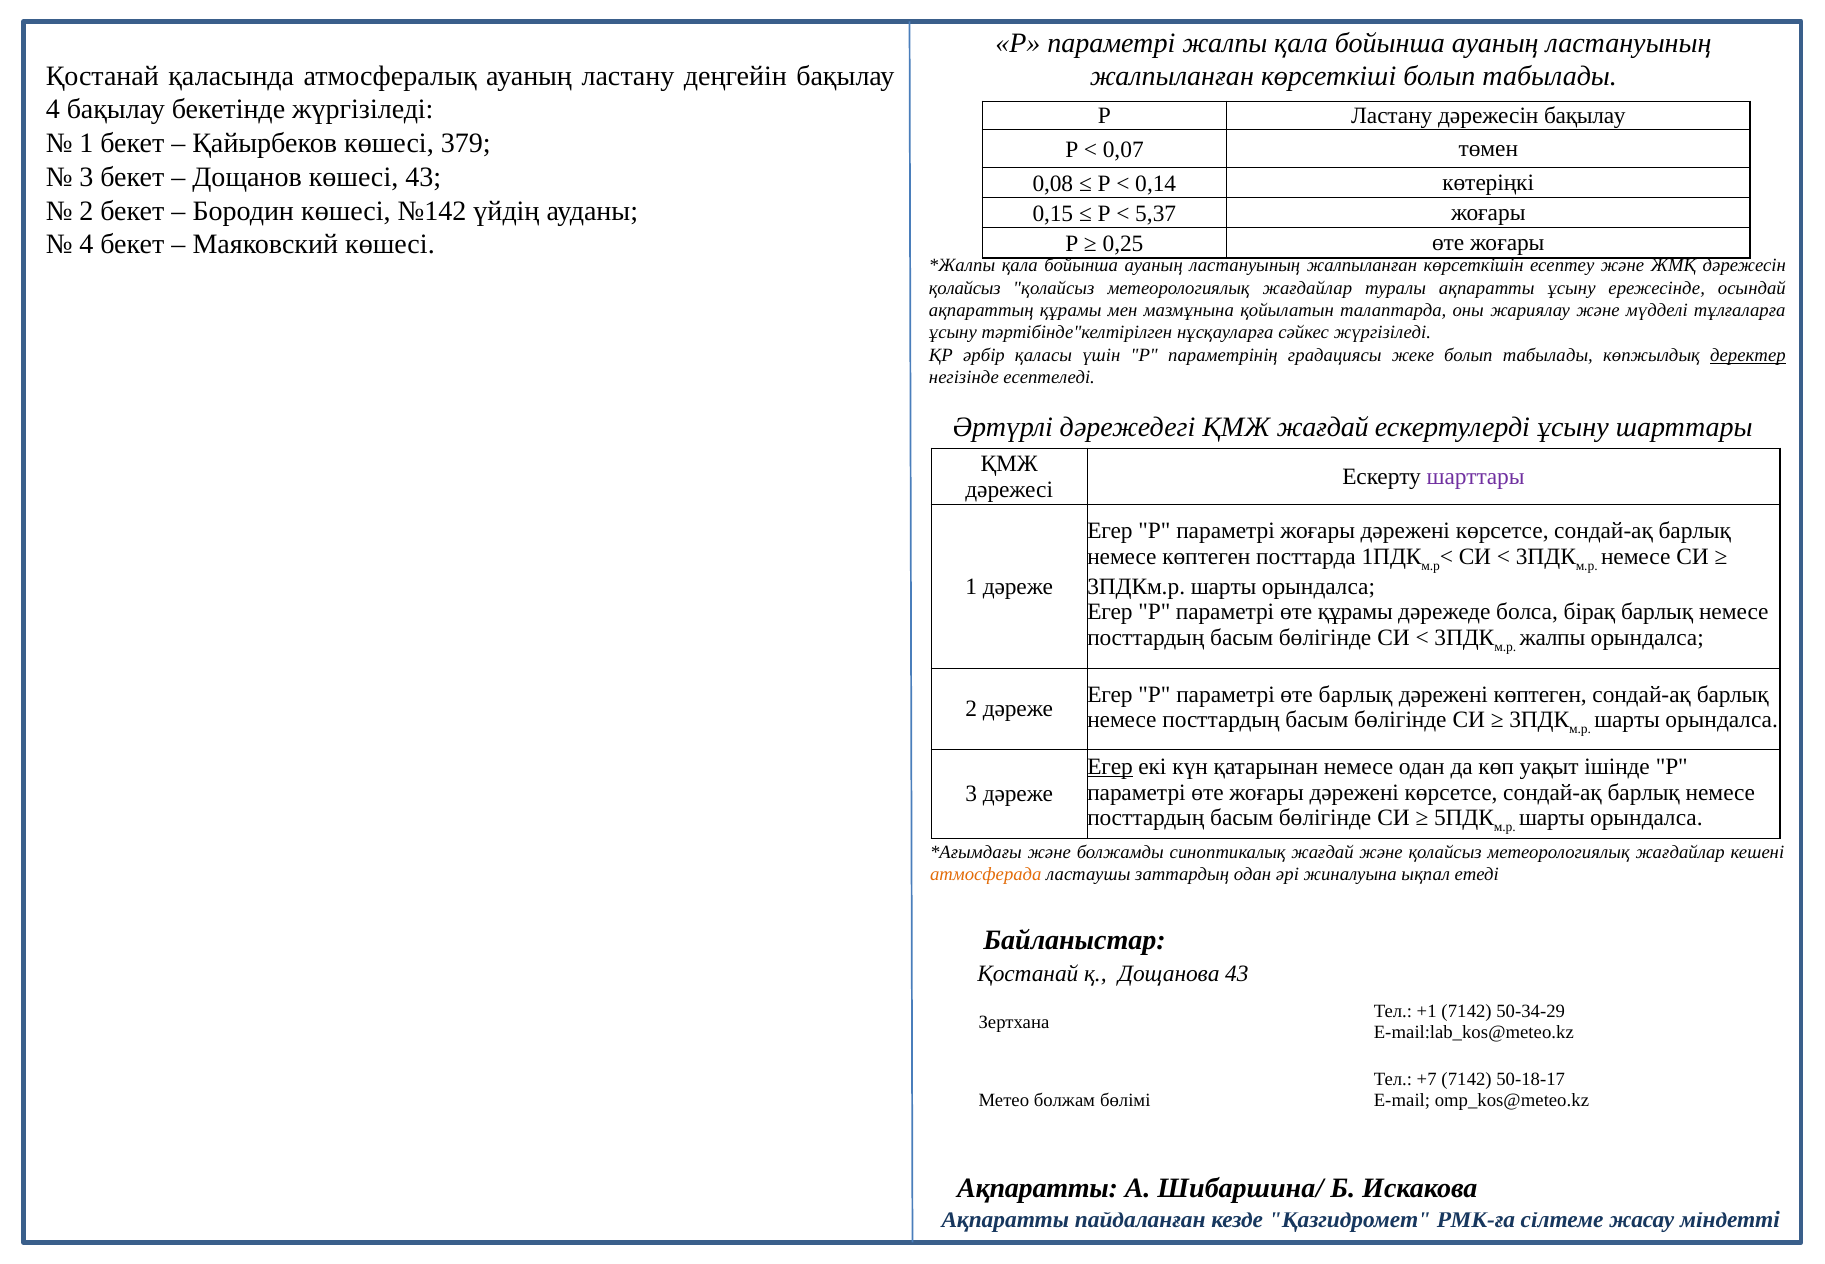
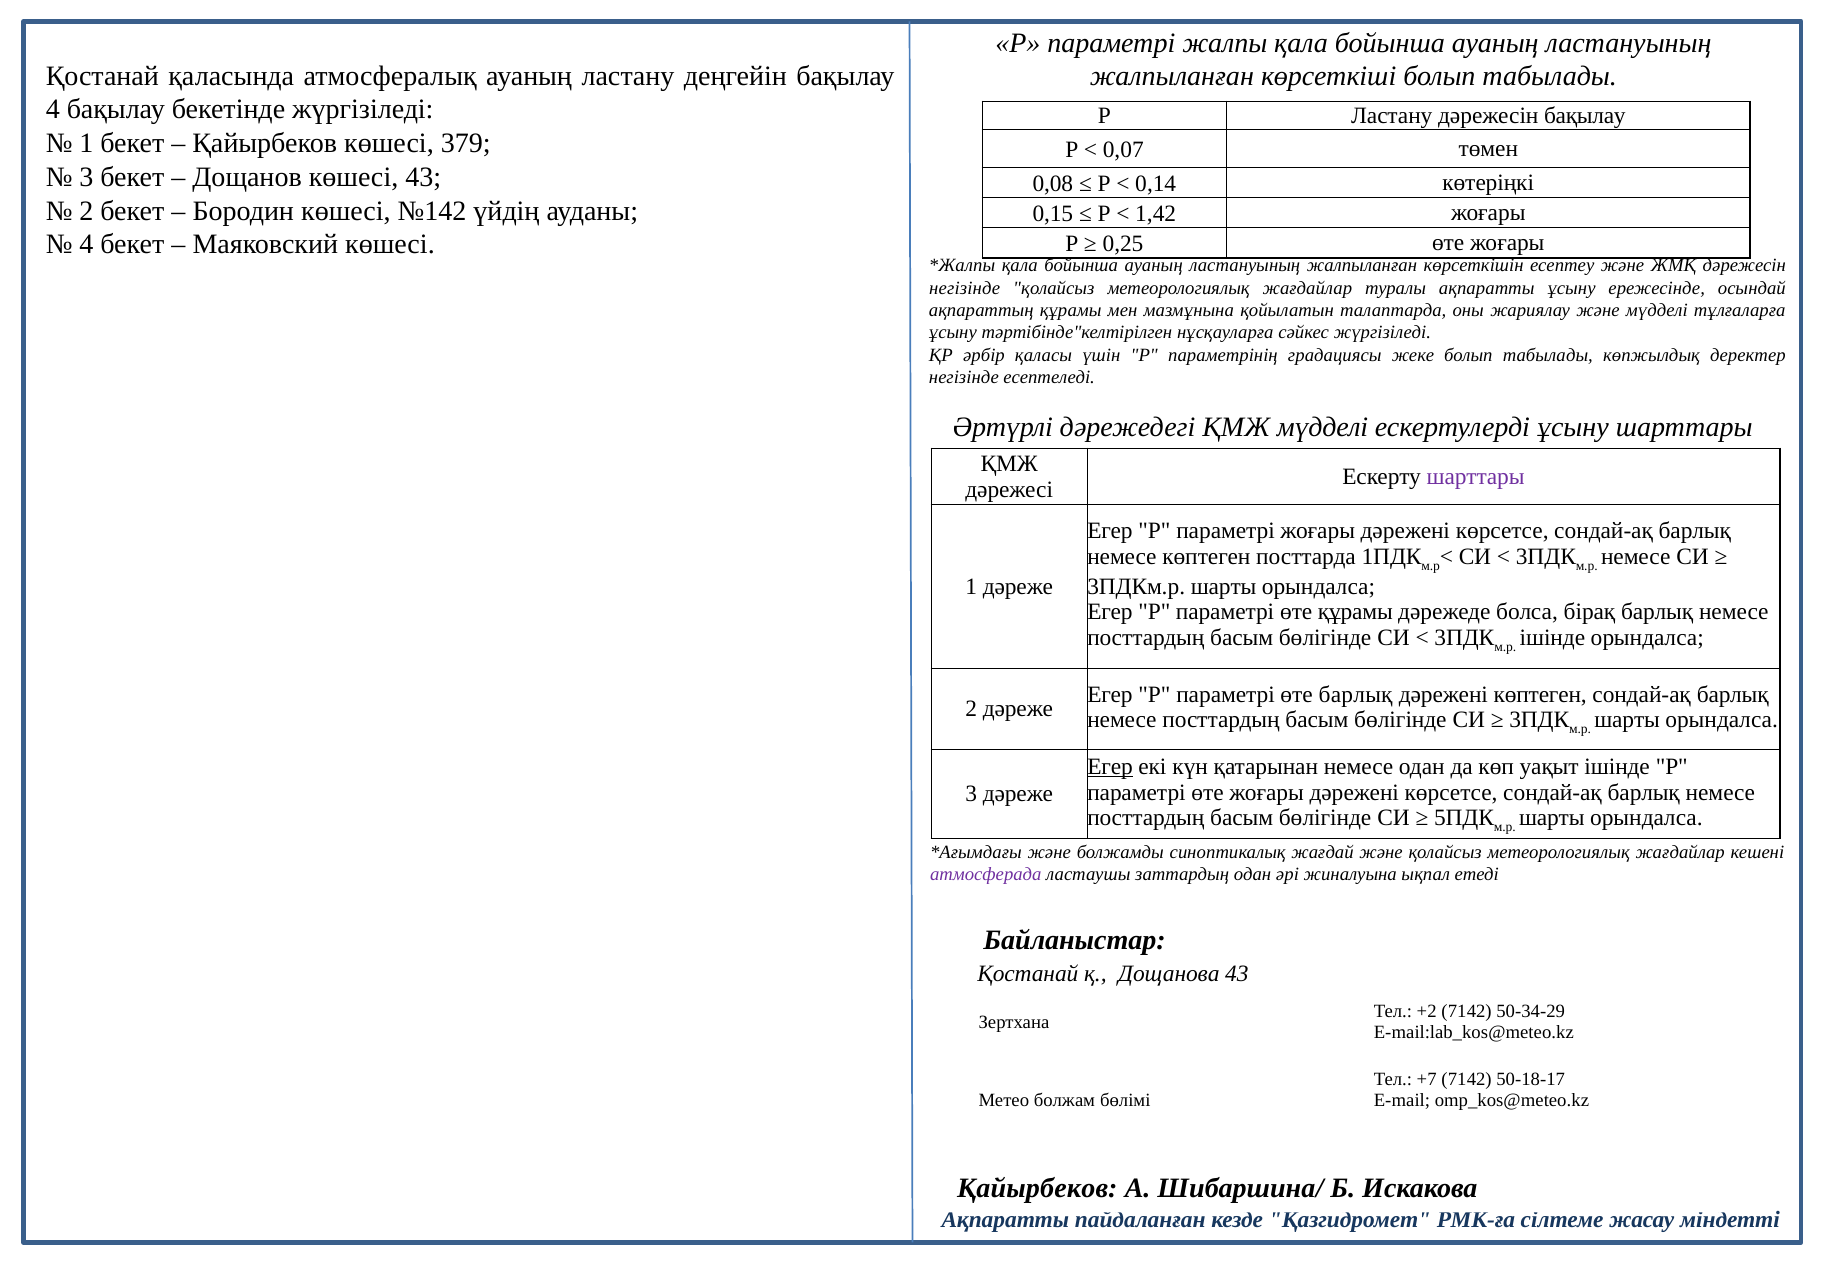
5,37: 5,37 -> 1,42 (1156, 214)
қолайсыз: қолайсыз -> негізінде (965, 288)
деректер underline: present -> none (1748, 355)
ҚМЖ жағдай: жағдай -> мүдделі (1323, 427)
жалпы: жалпы -> ішінде (1552, 638)
атмосферада colour: orange -> purple (986, 874)
+1: +1 -> +2 (1427, 1011)
Ақпаратты: Ақпаратты -> Қайырбеков (1037, 1188)
